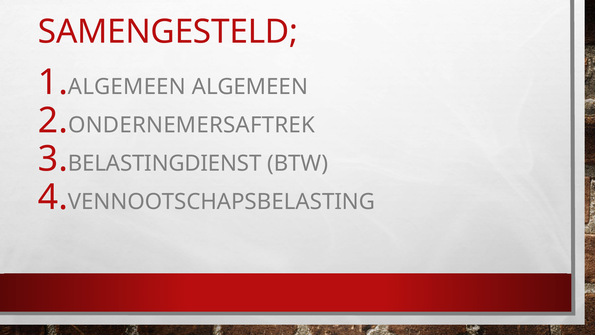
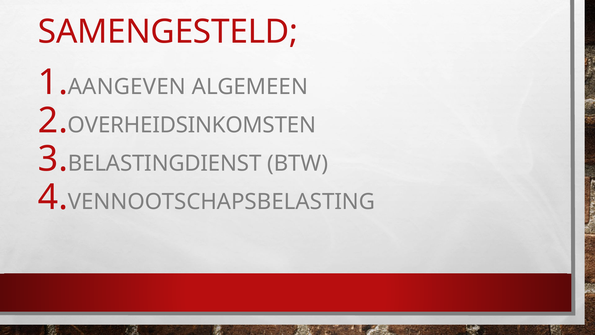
ALGEMEEN: ALGEMEEN -> AANGEVEN (127, 87)
ONDERNEMERSAFTREK: ONDERNEMERSAFTREK -> OVERHEIDSINKOMSTEN (192, 125)
